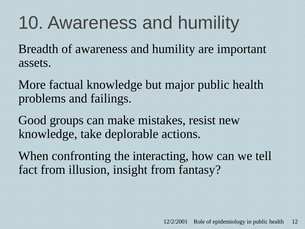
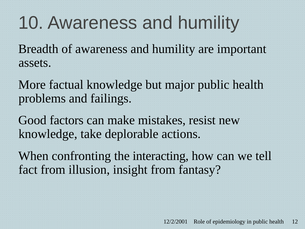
groups: groups -> factors (67, 120)
